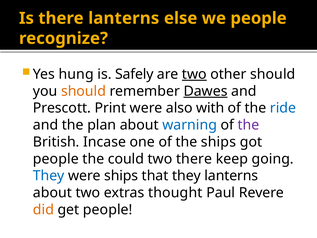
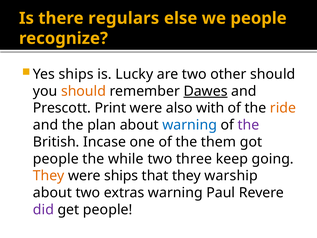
there lanterns: lanterns -> regulars (124, 18)
Yes hung: hung -> ships (76, 74)
Safely: Safely -> Lucky (134, 74)
two underline: present -> none (194, 74)
ride colour: blue -> orange (283, 108)
the ships: ships -> them (219, 142)
could: could -> while (126, 159)
two there: there -> three (194, 159)
They colour: blue -> orange (49, 176)
they lanterns: lanterns -> warship (231, 176)
extras thought: thought -> warning (175, 193)
did colour: orange -> purple (43, 209)
